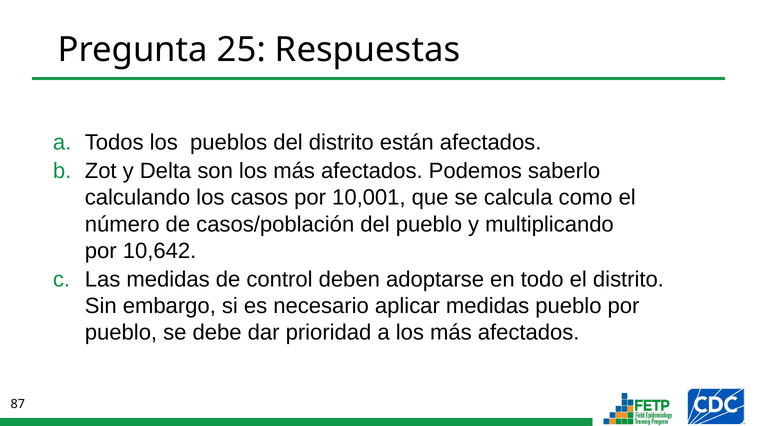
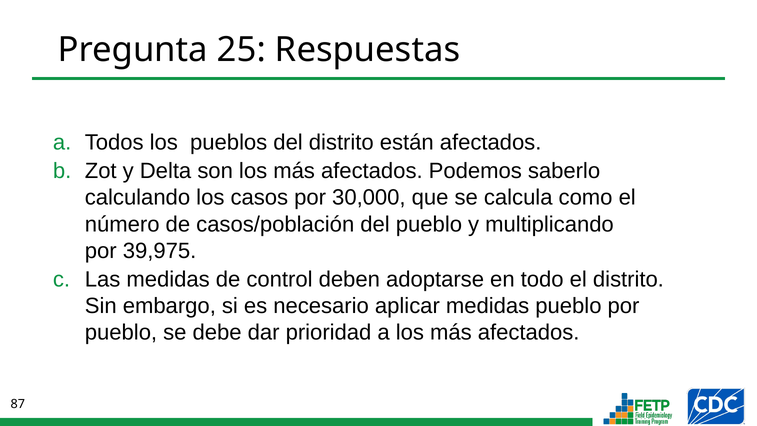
10,001: 10,001 -> 30,000 (369, 198)
10,642: 10,642 -> 39,975 (160, 251)
